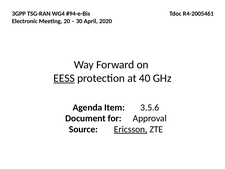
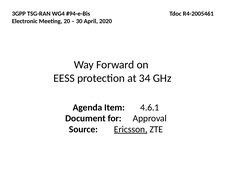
EESS underline: present -> none (64, 78)
40: 40 -> 34 (145, 78)
3.5.6: 3.5.6 -> 4.6.1 (150, 107)
